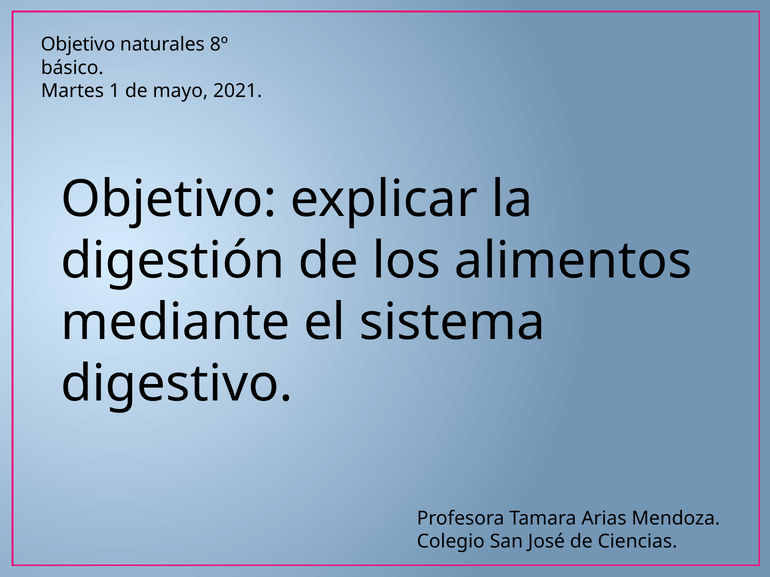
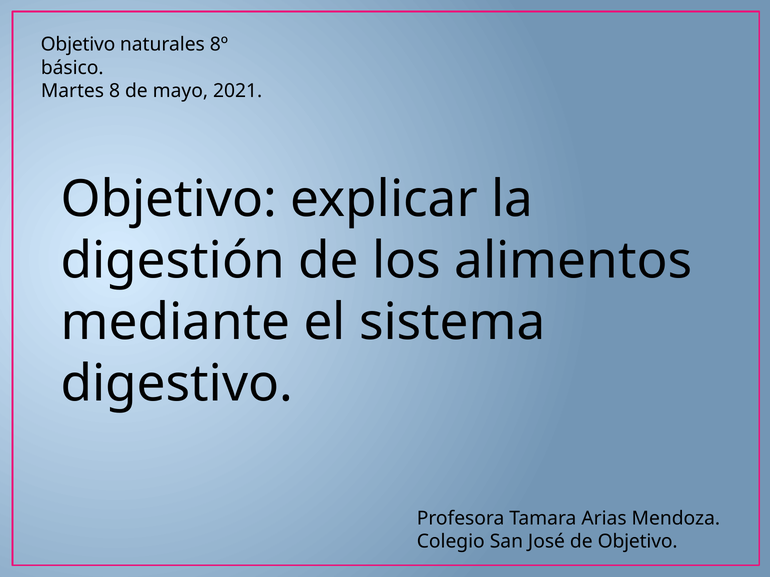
1: 1 -> 8 (115, 91)
de Ciencias: Ciencias -> Objetivo (638, 542)
